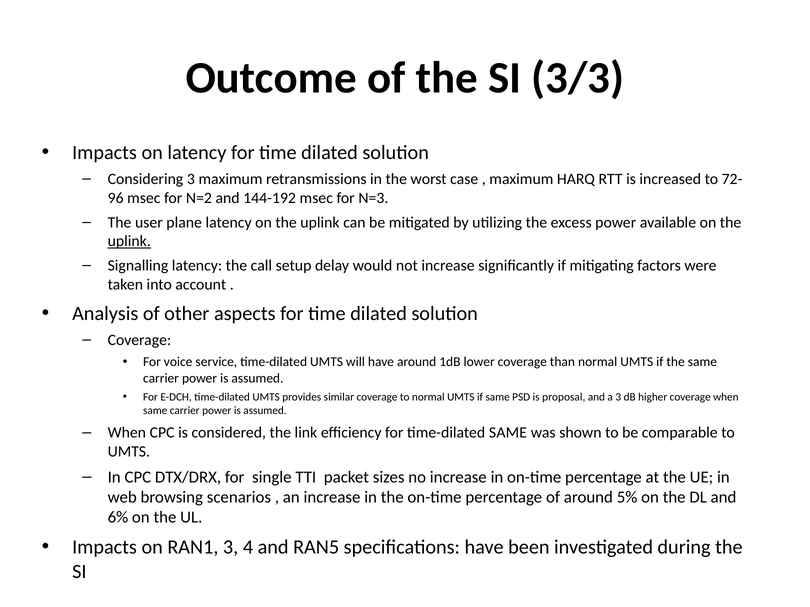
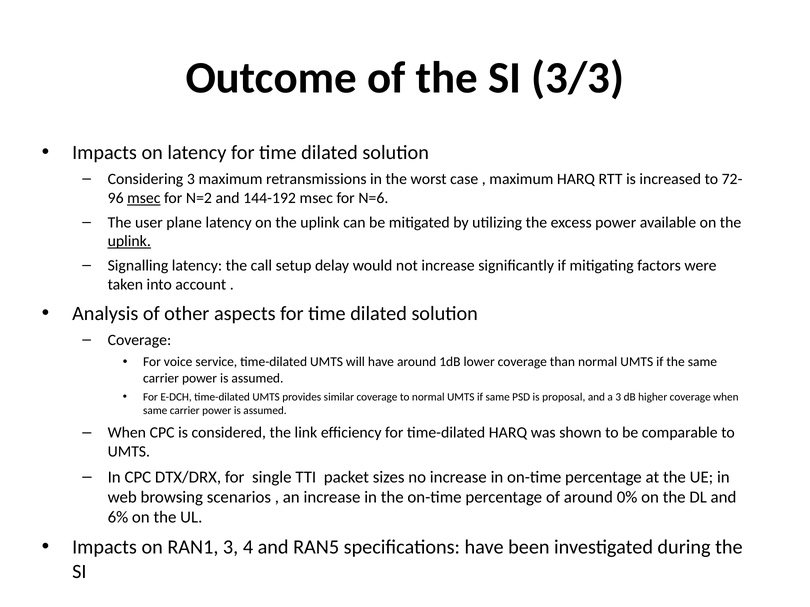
msec underline: none -> present (144, 198)
N=3: N=3 -> N=6 (373, 198)
time-dilated SAME: SAME -> HARQ (508, 433)
5%: 5% -> 0% (627, 498)
